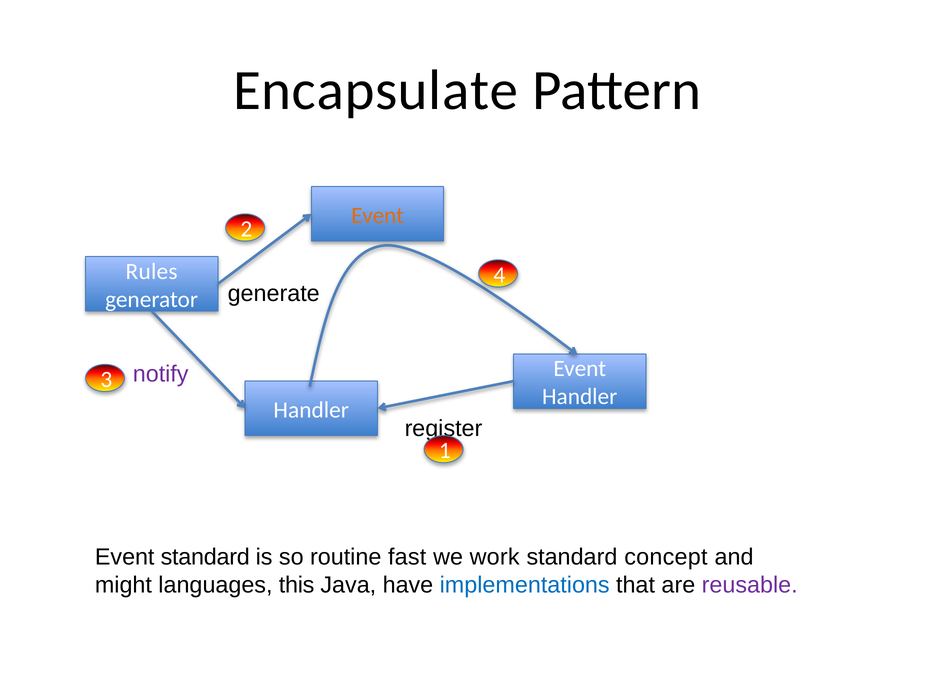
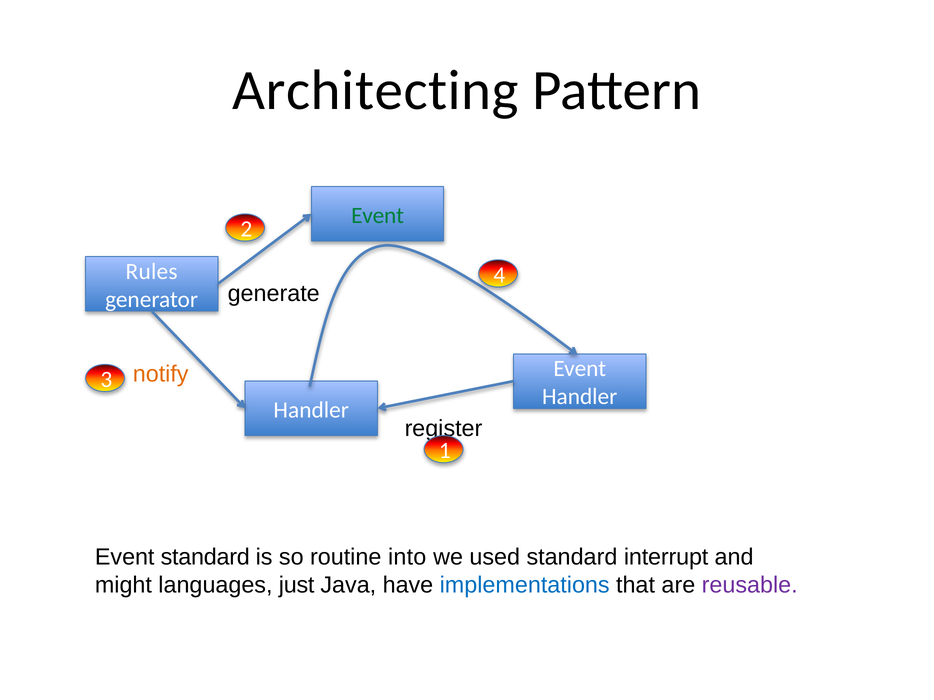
Encapsulate: Encapsulate -> Architecting (376, 90)
Event colour: orange -> green (378, 216)
notify colour: purple -> orange (161, 374)
fast: fast -> into (407, 557)
work: work -> used (495, 557)
concept: concept -> interrupt (666, 557)
this: this -> just (297, 585)
